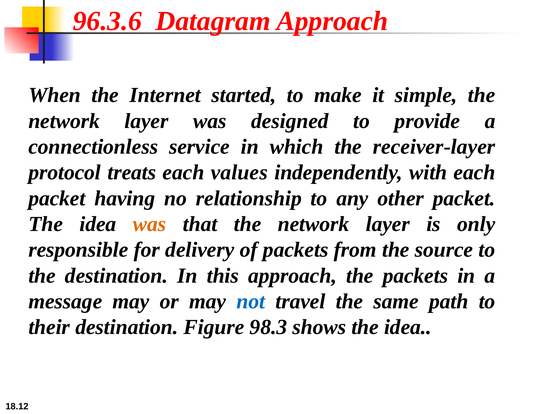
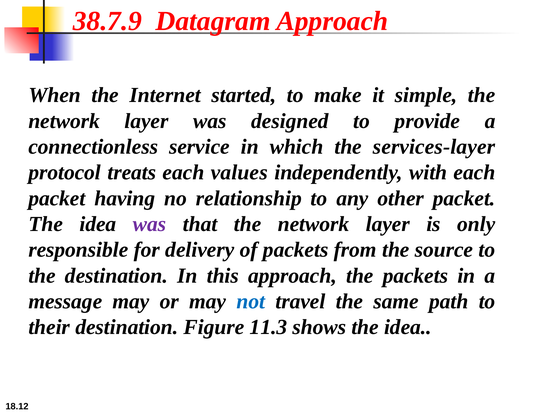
96.3.6: 96.3.6 -> 38.7.9 (107, 21)
receiver-layer: receiver-layer -> services-layer (434, 147)
was colour: orange -> purple (150, 224)
98.3: 98.3 -> 11.3 (268, 327)
